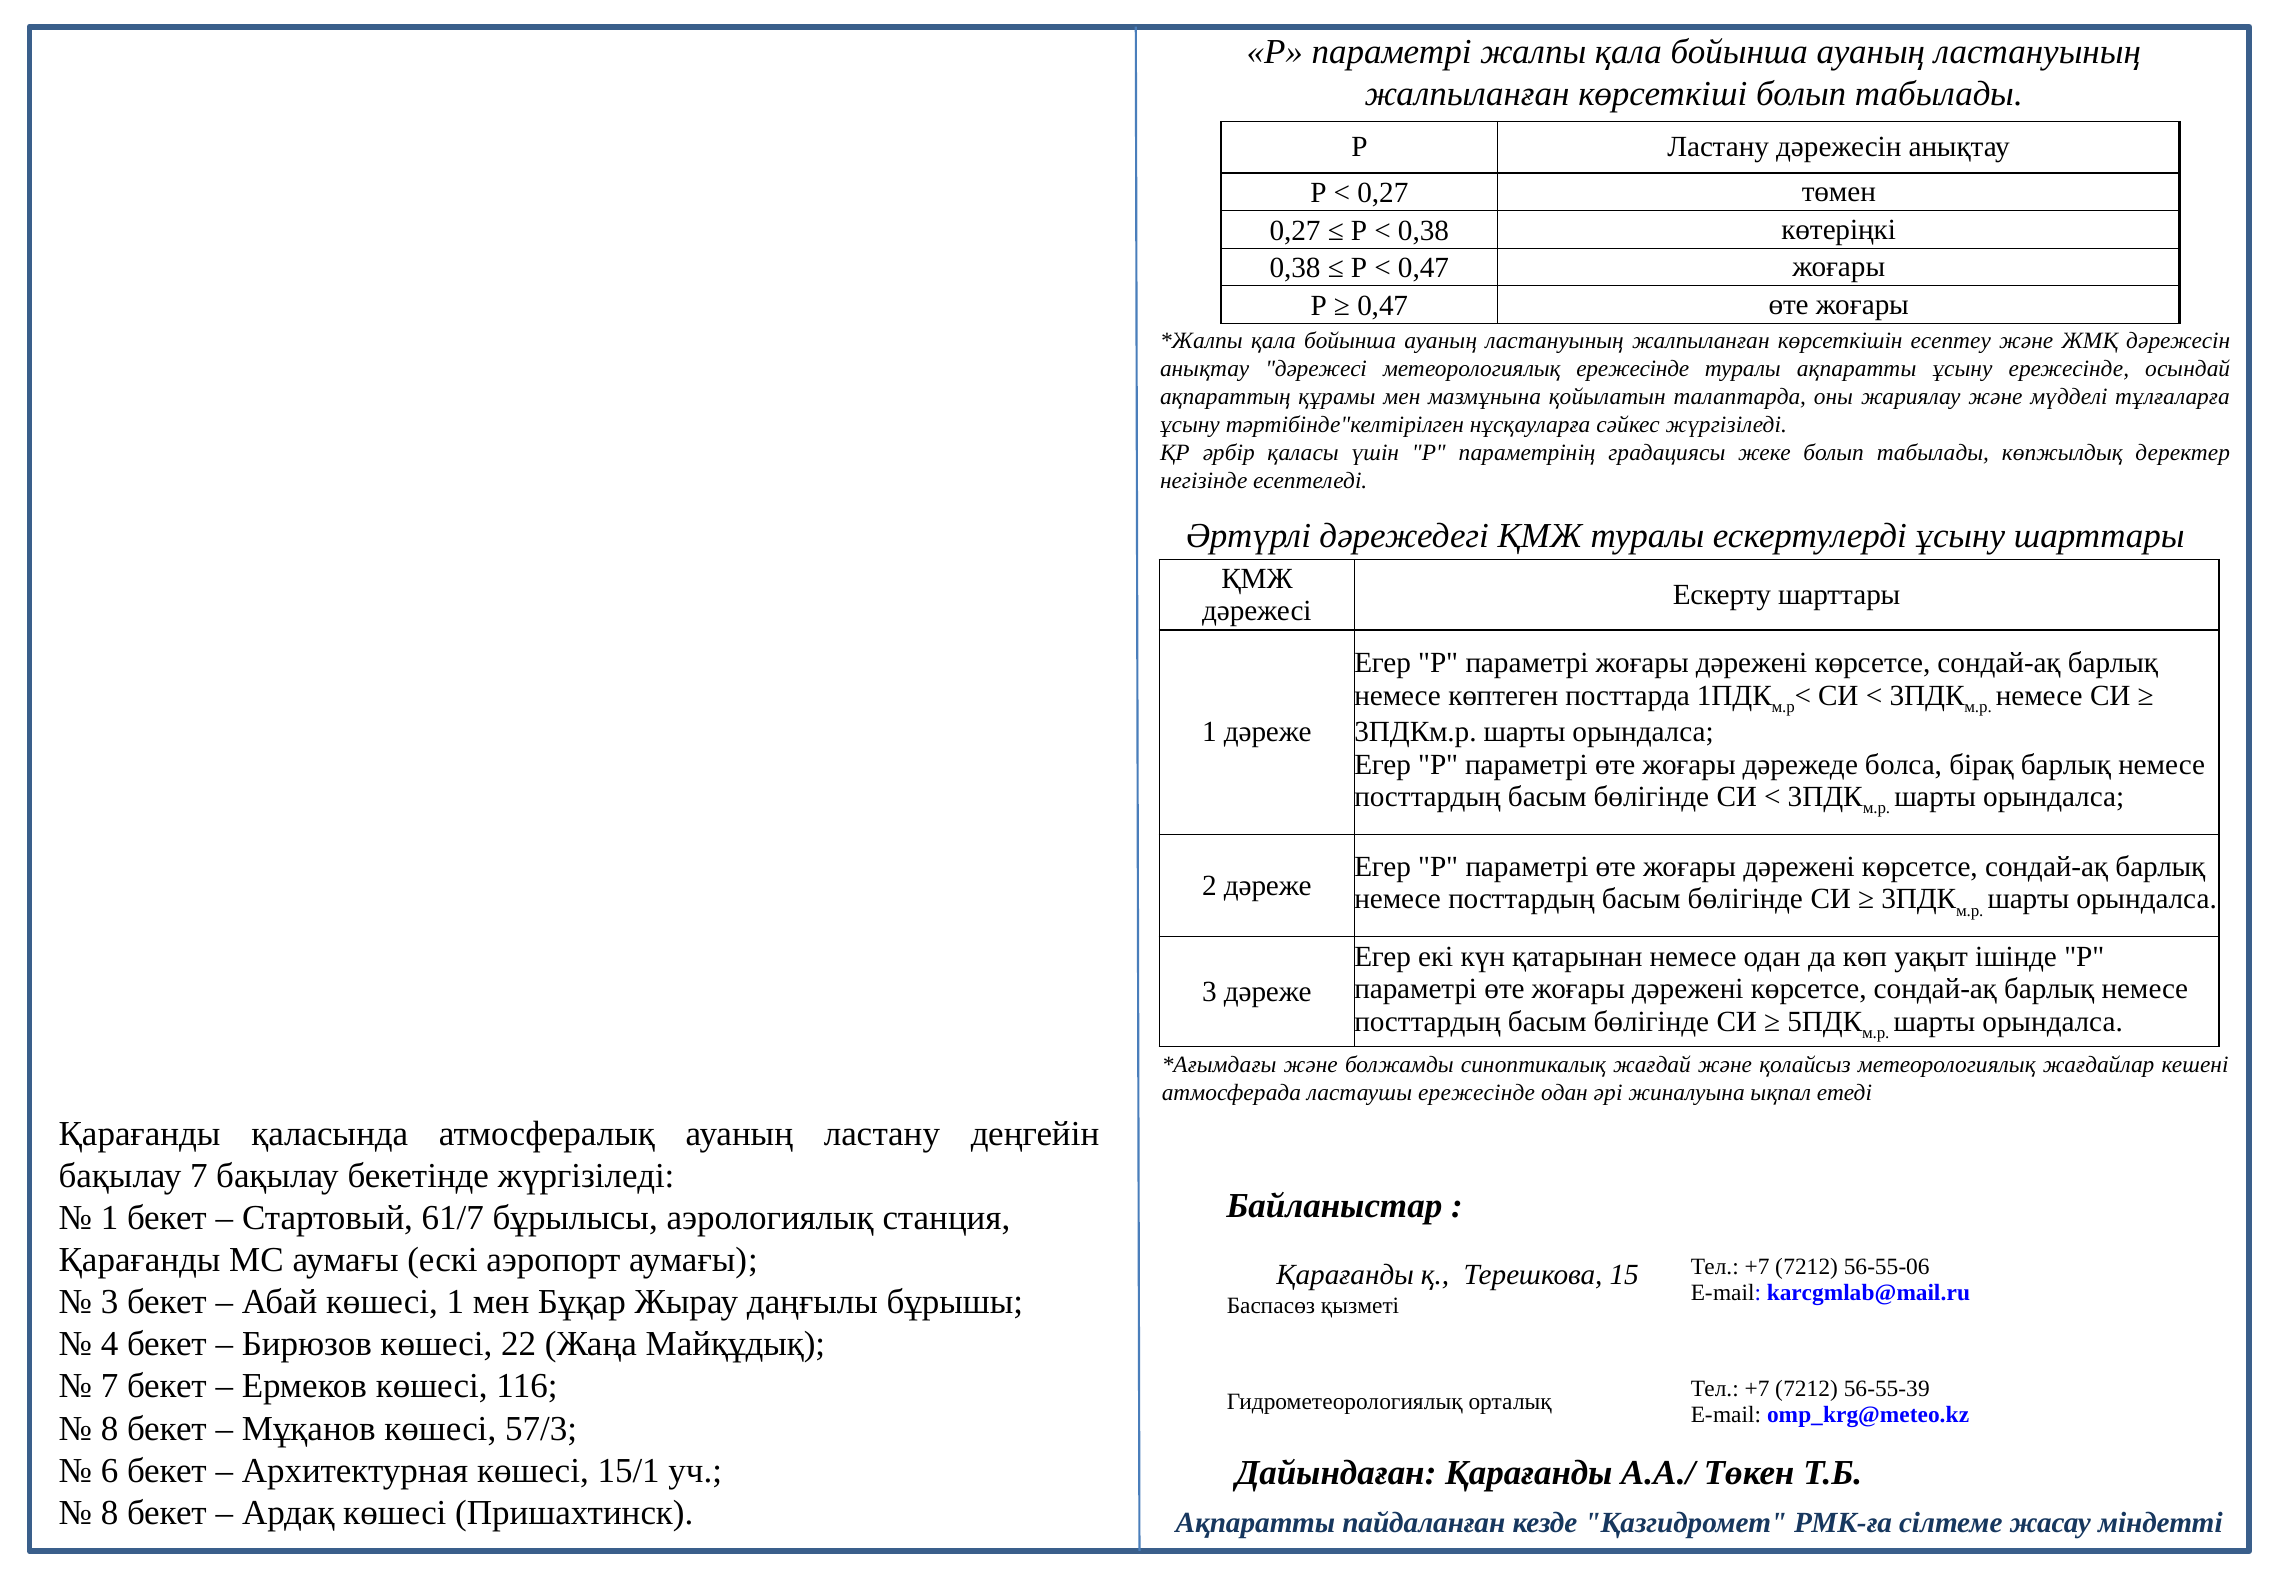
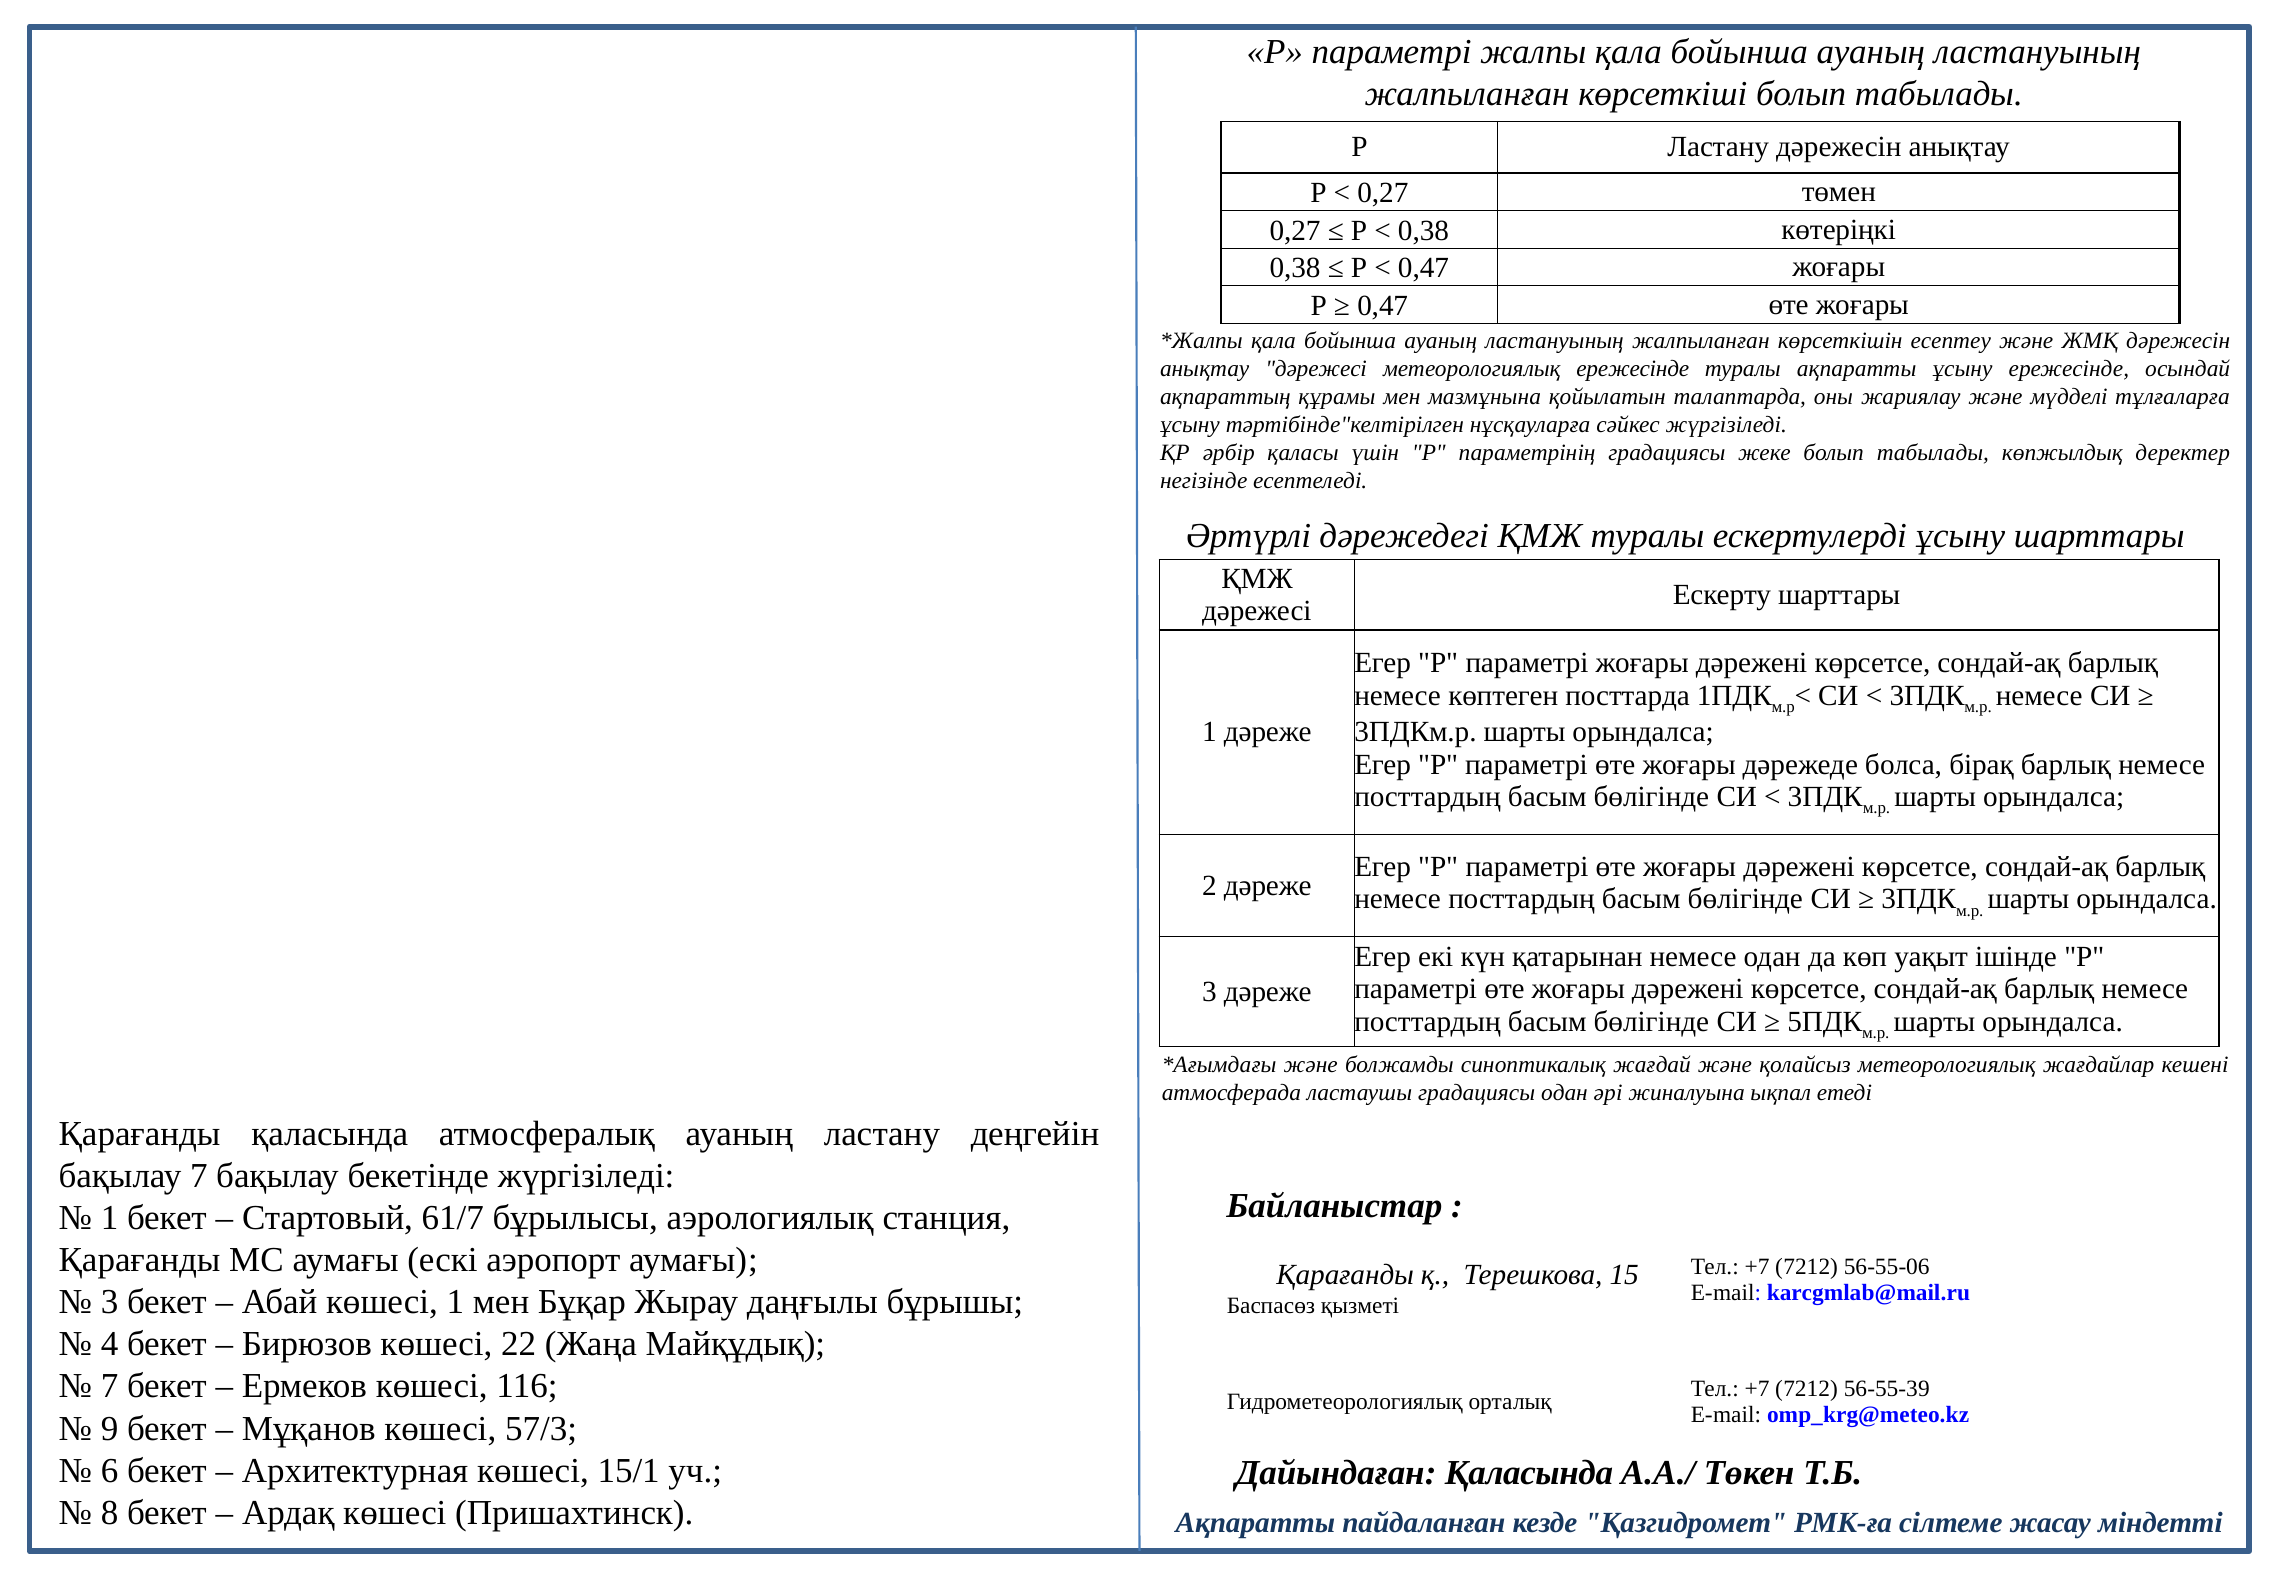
ластаушы ережесінде: ережесінде -> градациясы (1477, 1093)
8: 8 -> 9 (110, 1428)
Дайындаған Қарағанды: Қарағанды -> Қаласында (1529, 1473)
